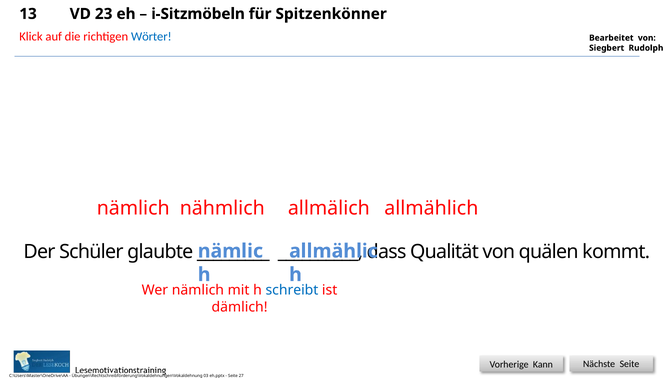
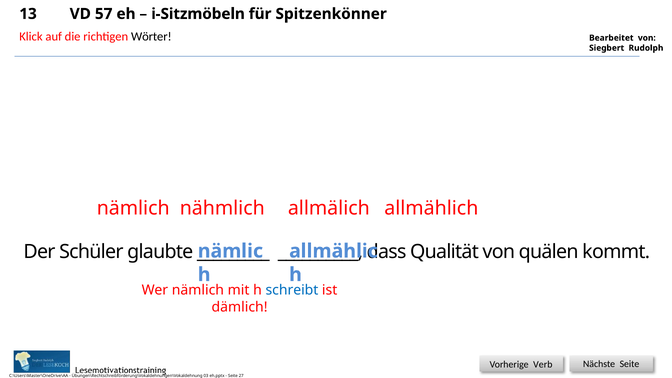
23: 23 -> 57 (104, 14)
Wörter colour: blue -> black (151, 37)
Kann: Kann -> Verb (543, 364)
